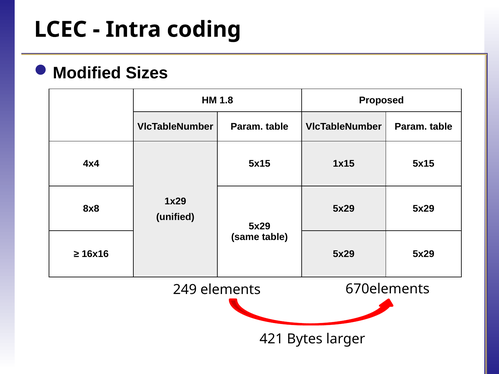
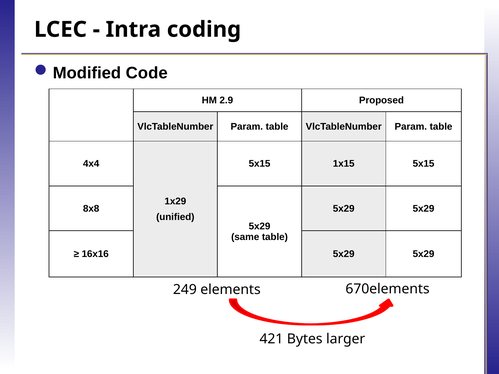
Sizes: Sizes -> Code (147, 73)
1.8: 1.8 -> 2.9 (226, 100)
